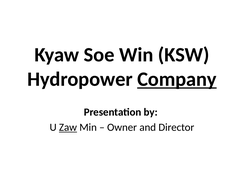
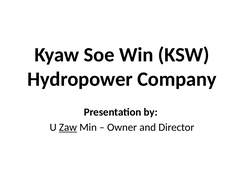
Company underline: present -> none (177, 79)
